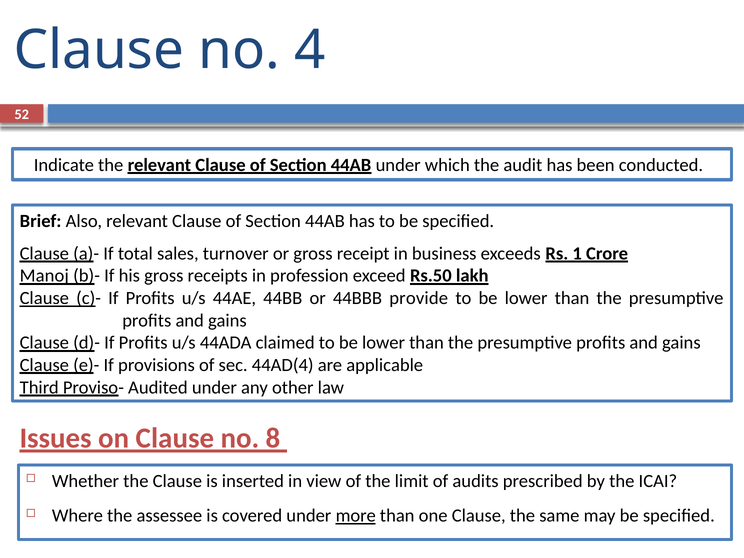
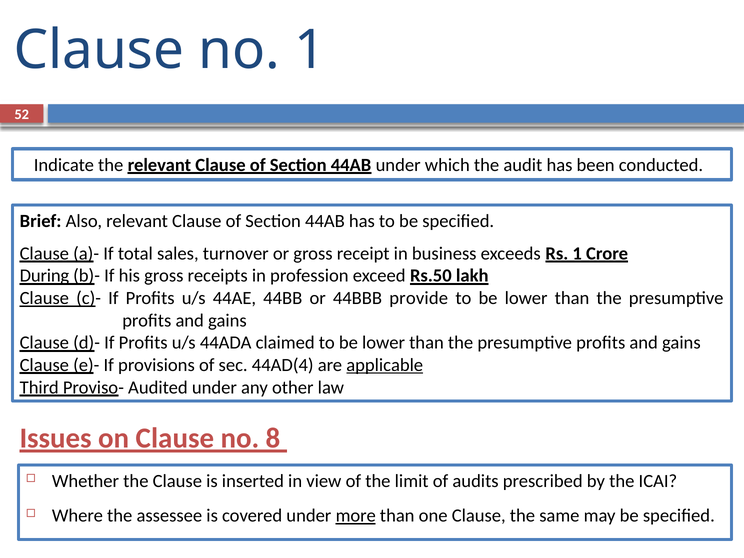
no 4: 4 -> 1 (310, 50)
Manoj: Manoj -> During (44, 276)
applicable underline: none -> present (385, 365)
